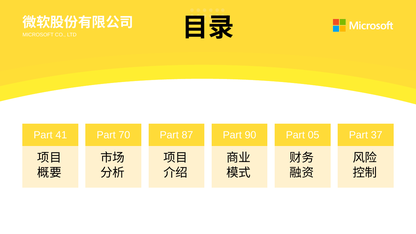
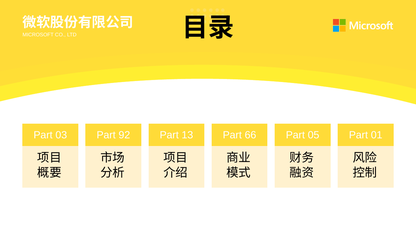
41: 41 -> 03 (61, 135)
70: 70 -> 92 (124, 135)
87: 87 -> 13 (187, 135)
90: 90 -> 66 (250, 135)
37: 37 -> 01 (377, 135)
